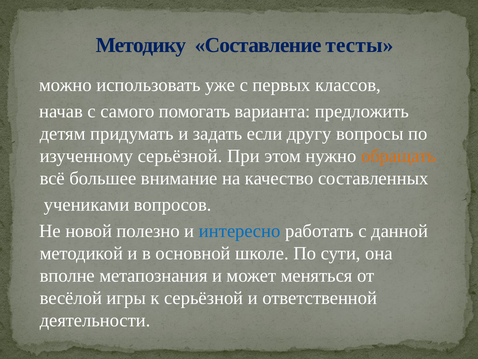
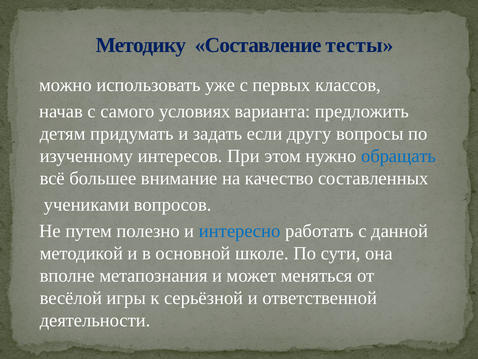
помогать: помогать -> условиях (195, 111)
изученному серьёзной: серьёзной -> интересов (180, 156)
обращать colour: orange -> blue (399, 156)
новой: новой -> путем (89, 231)
